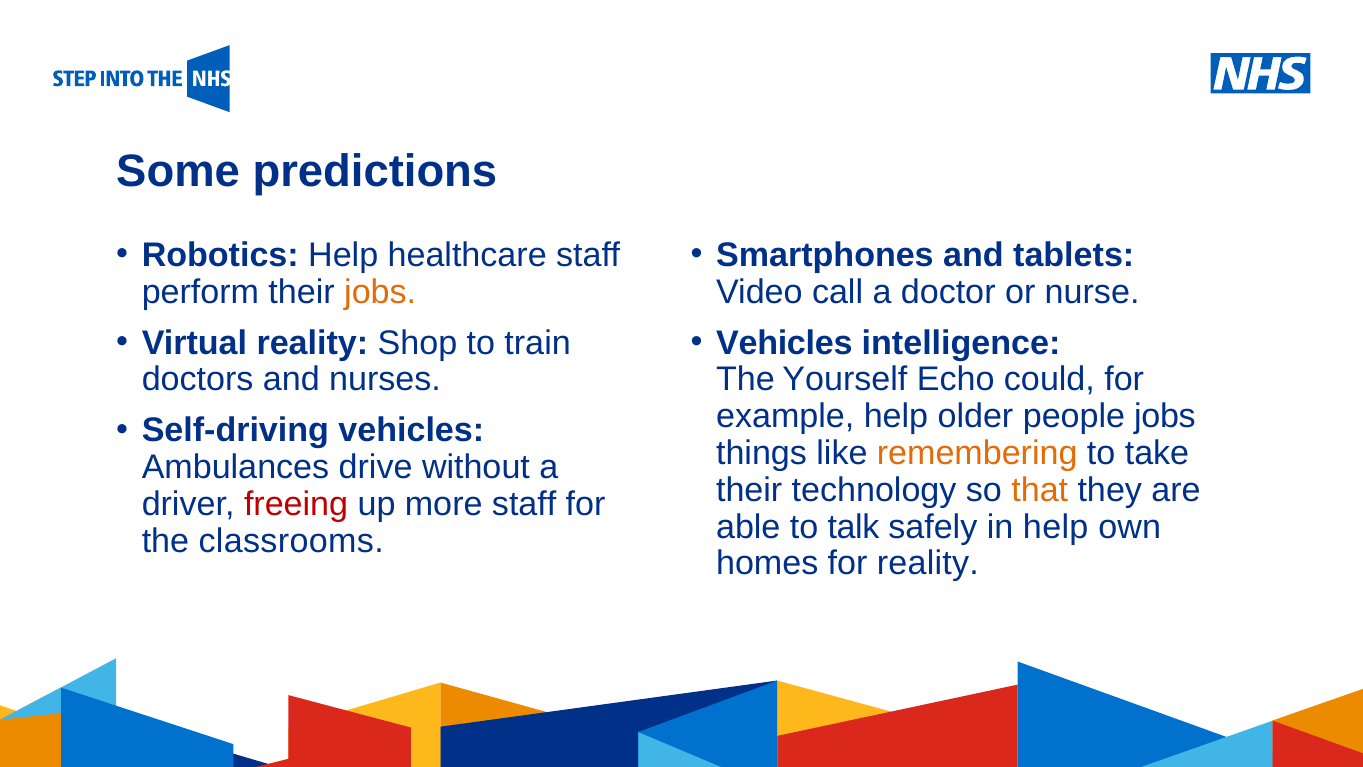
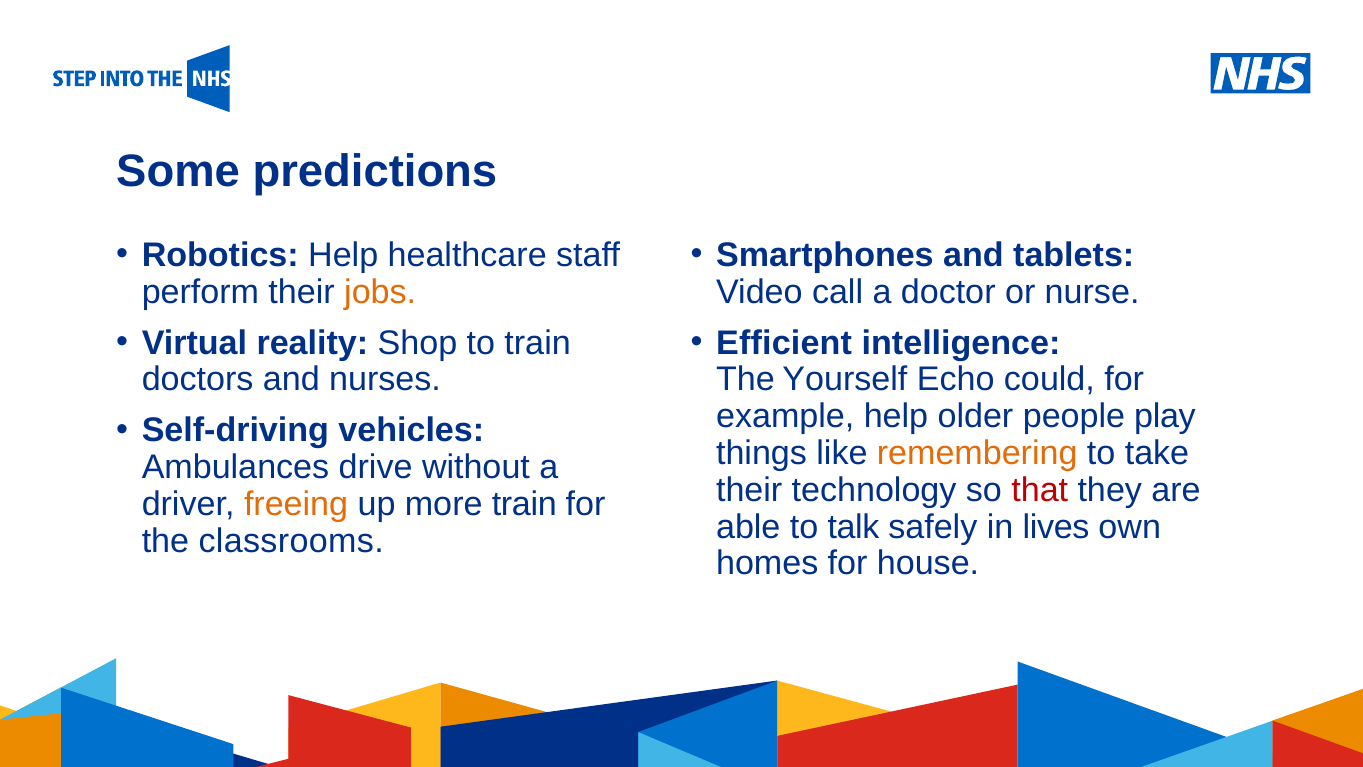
Vehicles: Vehicles -> Efficient (784, 343)
people jobs: jobs -> play (1165, 416)
that colour: orange -> red (1040, 490)
freeing colour: red -> orange (296, 504)
more staff: staff -> train (524, 504)
in help: help -> lives (1056, 527)
for reality: reality -> house (928, 563)
